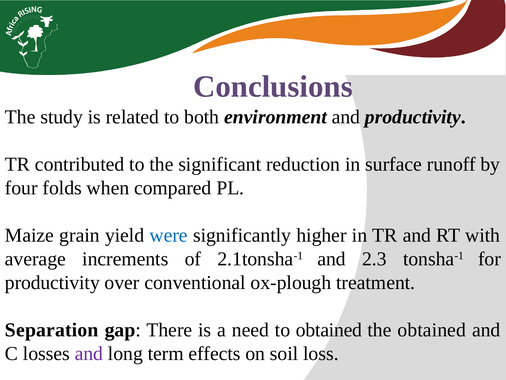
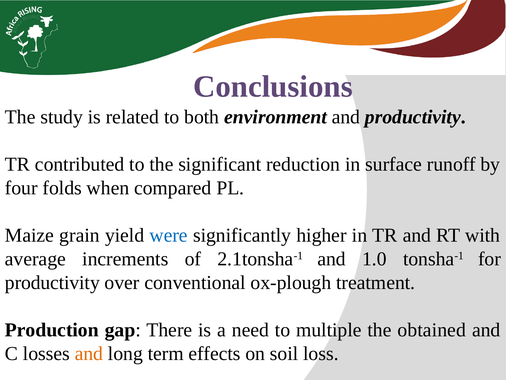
2.3: 2.3 -> 1.0 (374, 259)
Separation: Separation -> Production (52, 329)
to obtained: obtained -> multiple (329, 329)
and colour: purple -> orange (89, 353)
